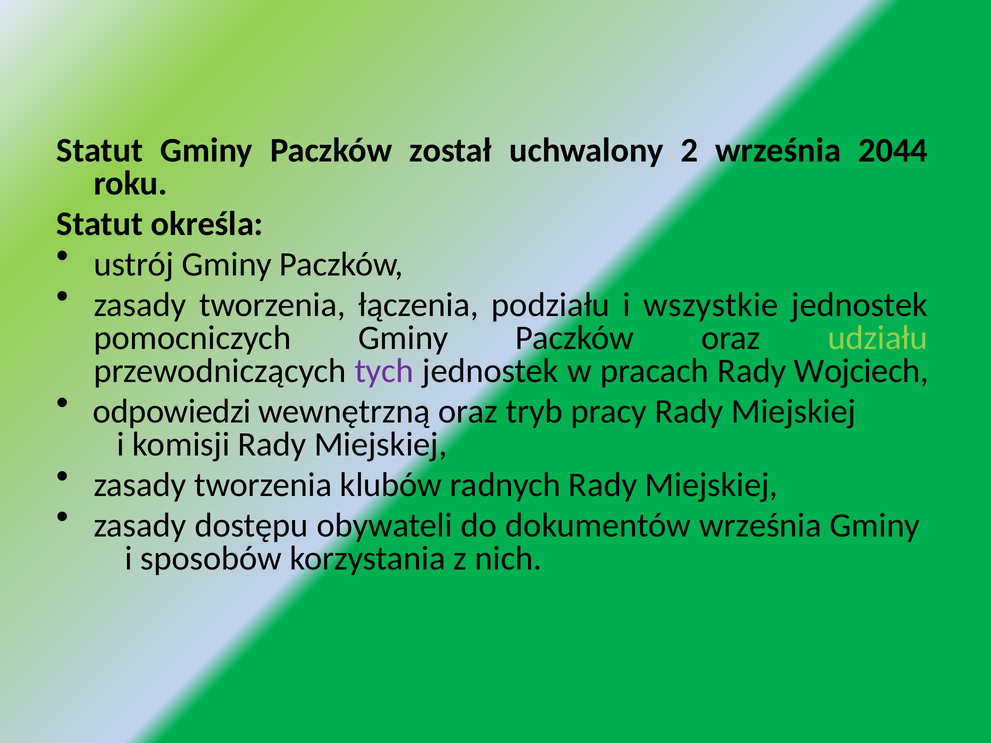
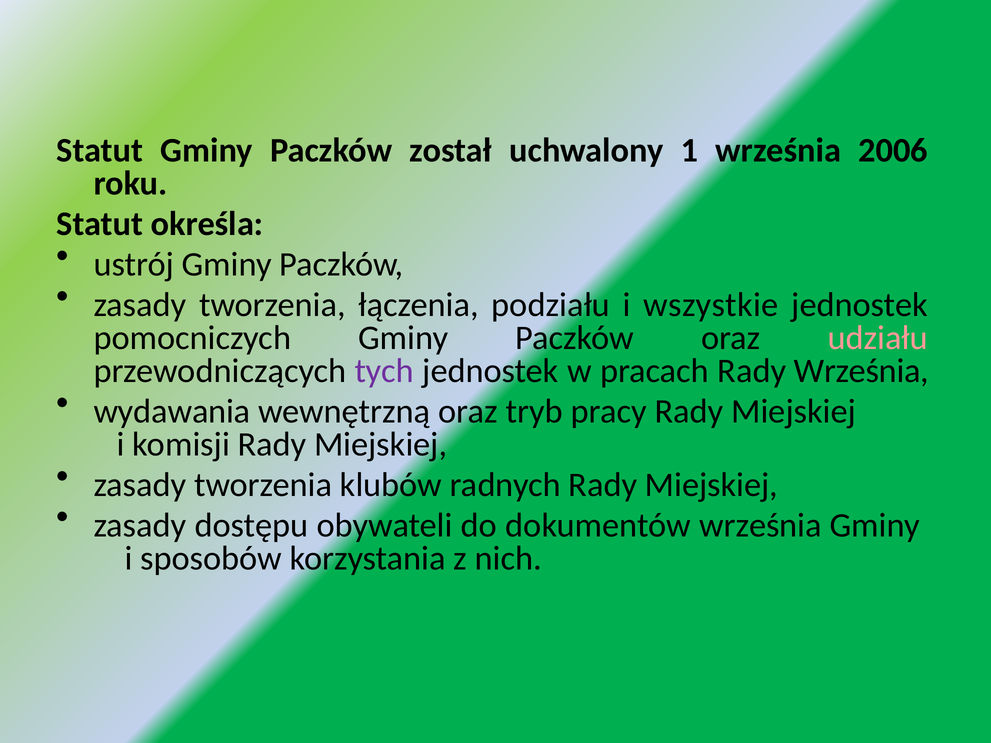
2: 2 -> 1 (689, 150)
2044: 2044 -> 2006 (893, 150)
udziału colour: light green -> pink (878, 338)
Rady Wojciech: Wojciech -> Września (861, 371)
odpowiedzi: odpowiedzi -> wydawania (172, 411)
